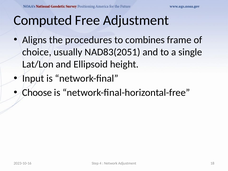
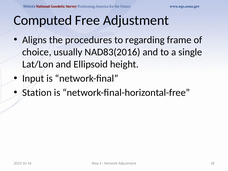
combines: combines -> regarding (145, 40)
NAD83(2051: NAD83(2051 -> NAD83(2016 (112, 52)
Choose: Choose -> Station (37, 93)
